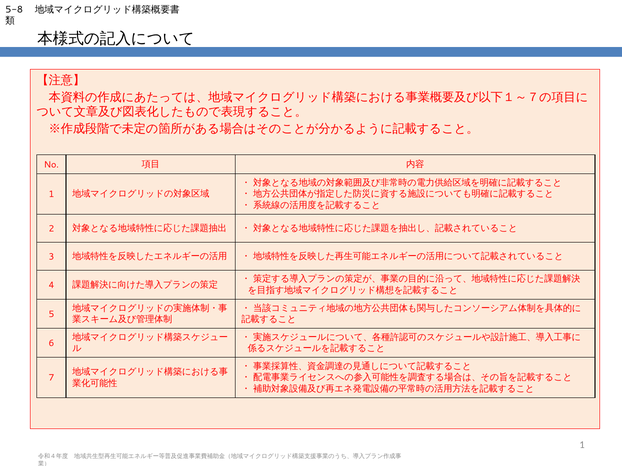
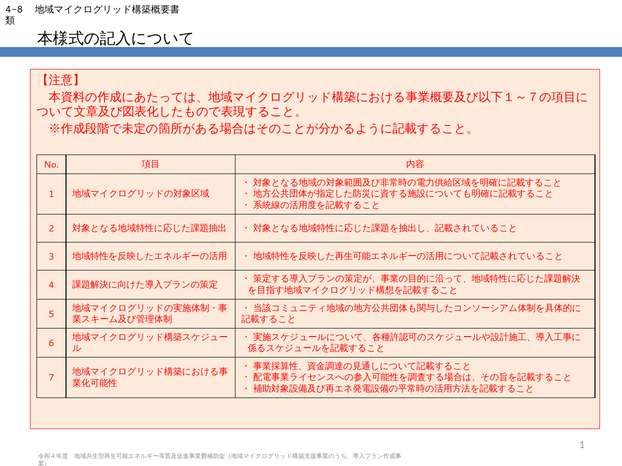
5-8: 5-8 -> 4-8 (14, 9)
